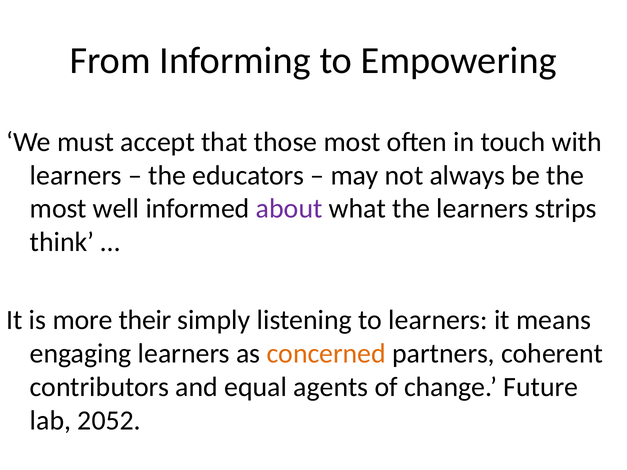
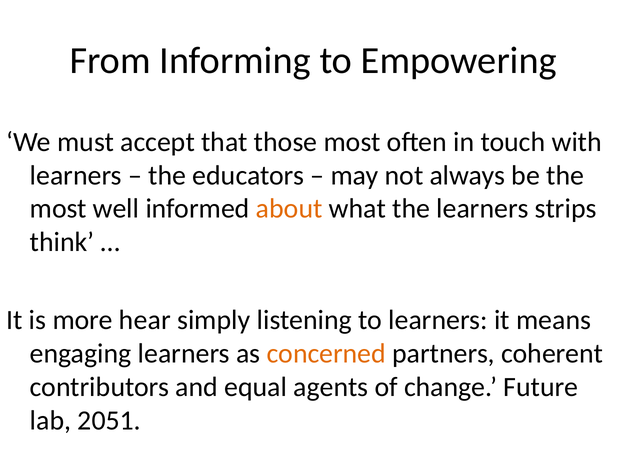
about colour: purple -> orange (289, 209)
their: their -> hear (145, 320)
2052: 2052 -> 2051 (109, 421)
